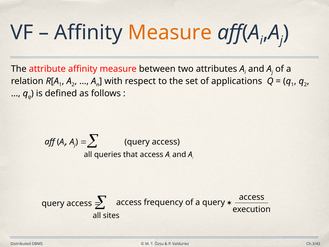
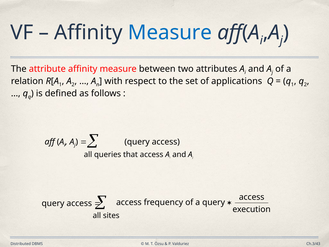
Measure colour: orange -> blue (170, 32)
